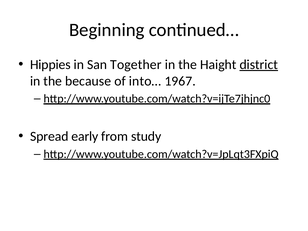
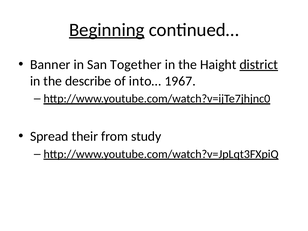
Beginning underline: none -> present (107, 30)
Hippies: Hippies -> Banner (50, 65)
because: because -> describe (88, 81)
early: early -> their (85, 136)
